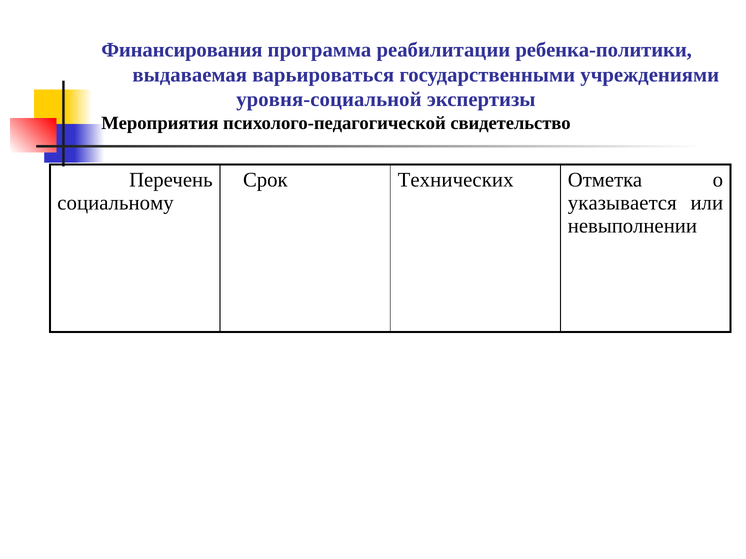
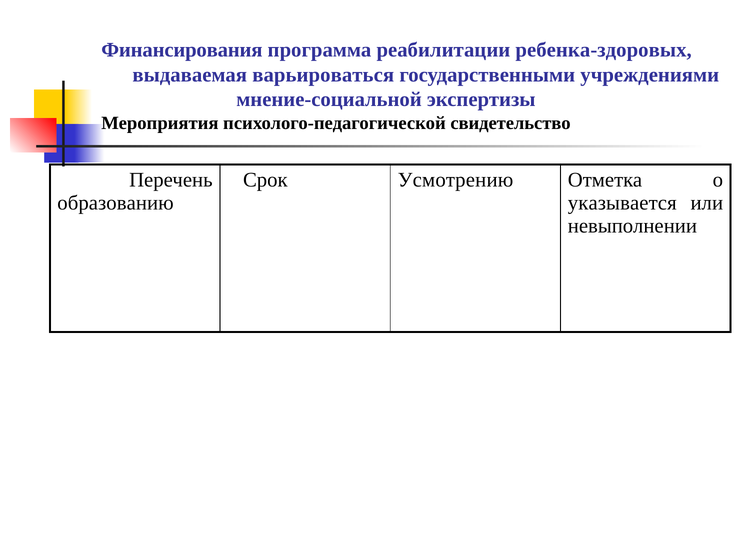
ребенка-политики: ребенка-политики -> ребенка-здоровых (604, 50)
уровня-социальной: уровня-социальной -> мнение-социальной (329, 100)
Технических: Технических -> Усмотрению (456, 180)
социальному: социальному -> образованию (116, 203)
